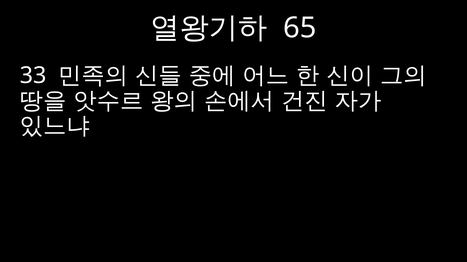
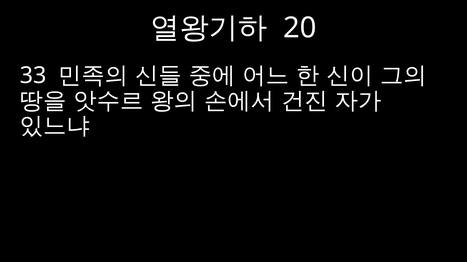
65: 65 -> 20 (300, 28)
